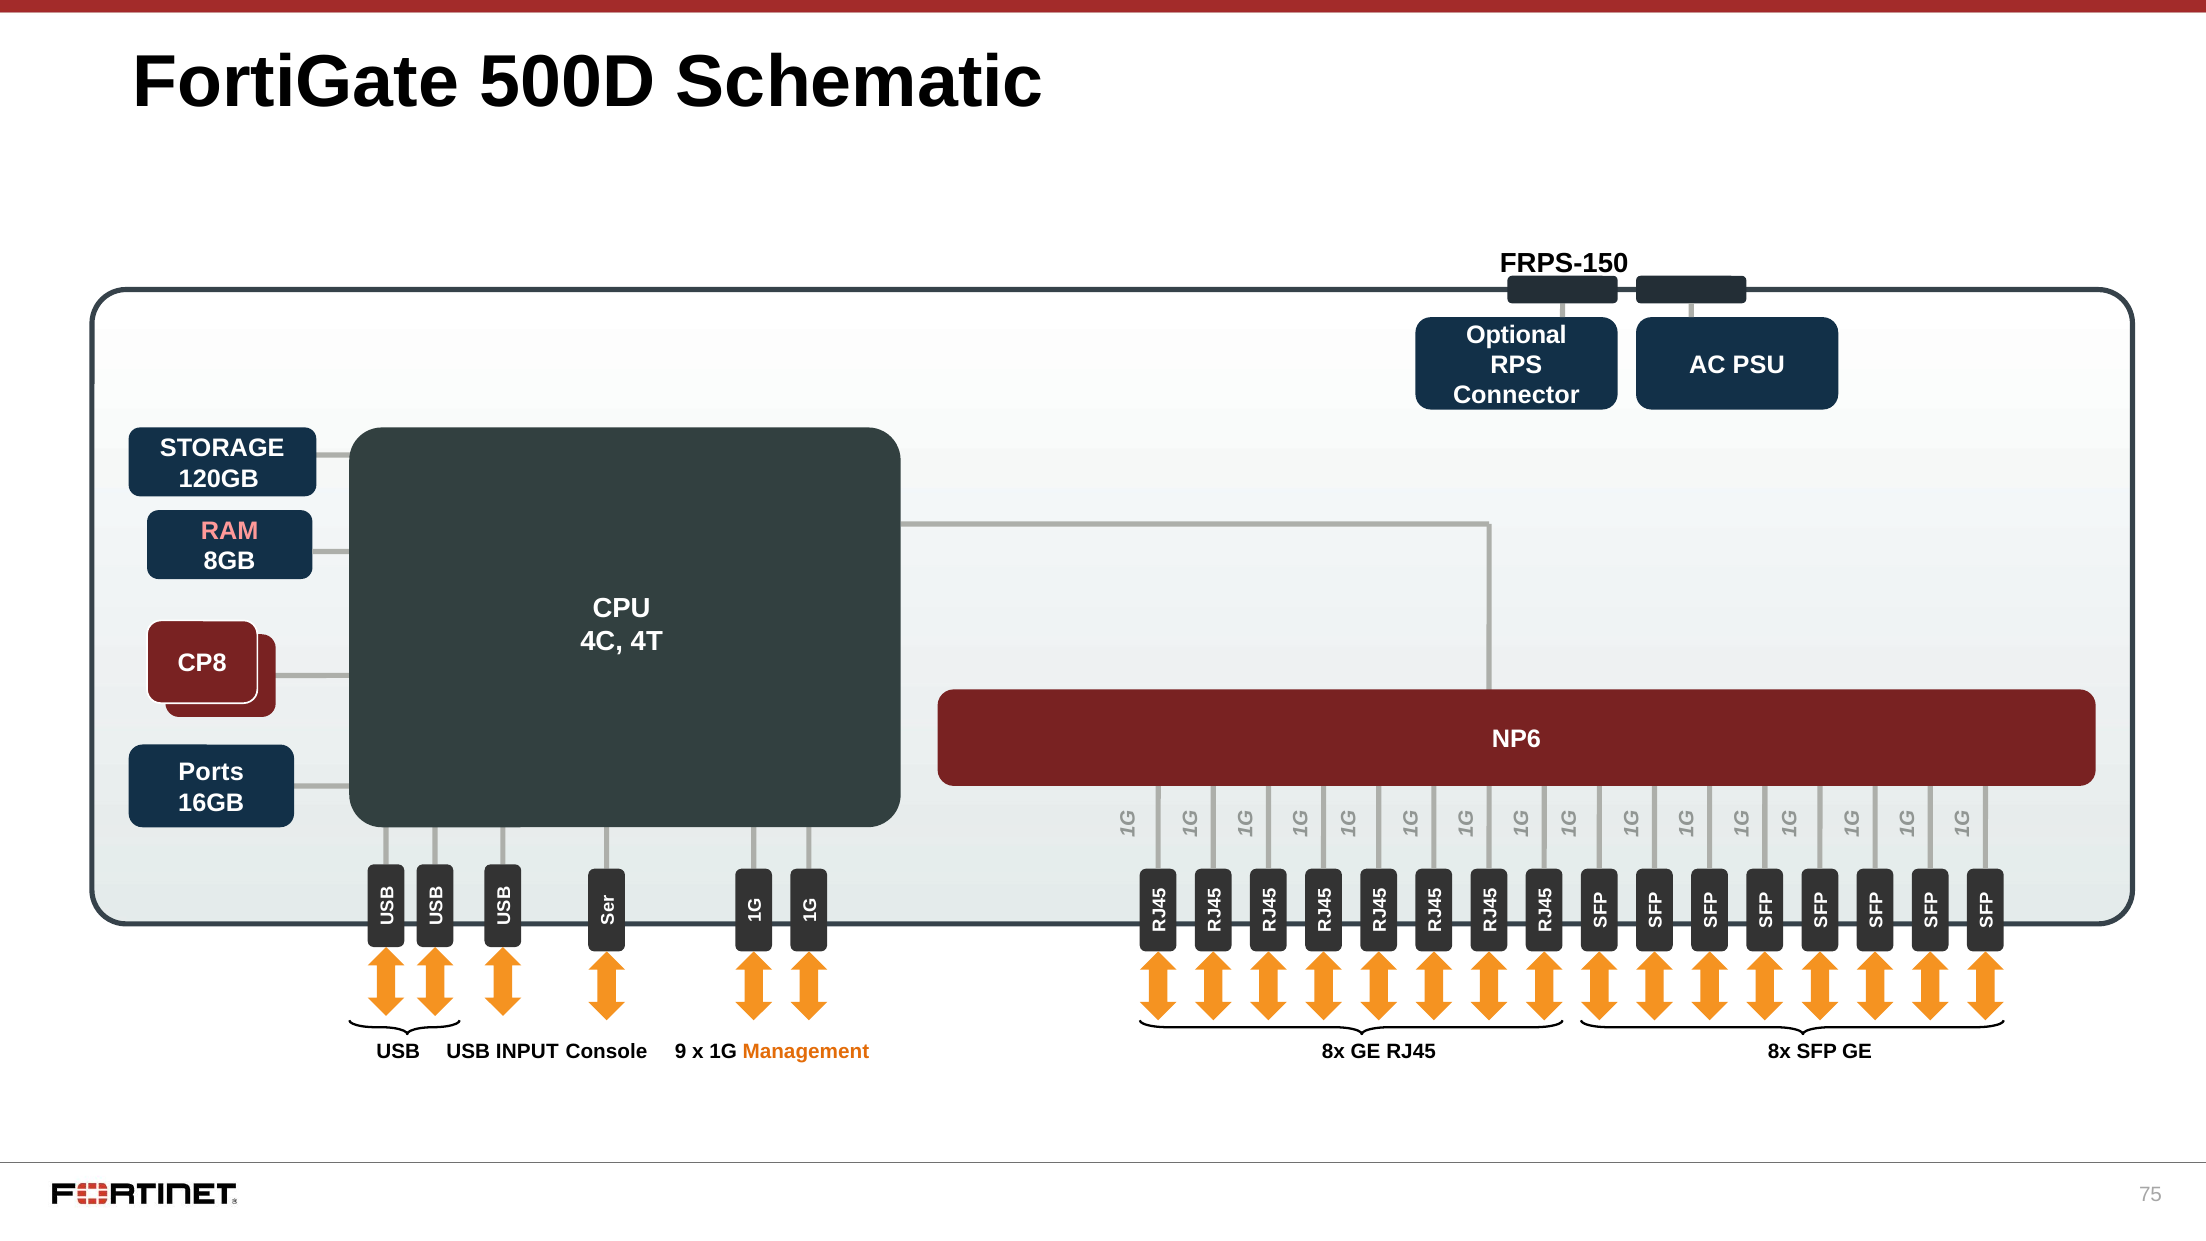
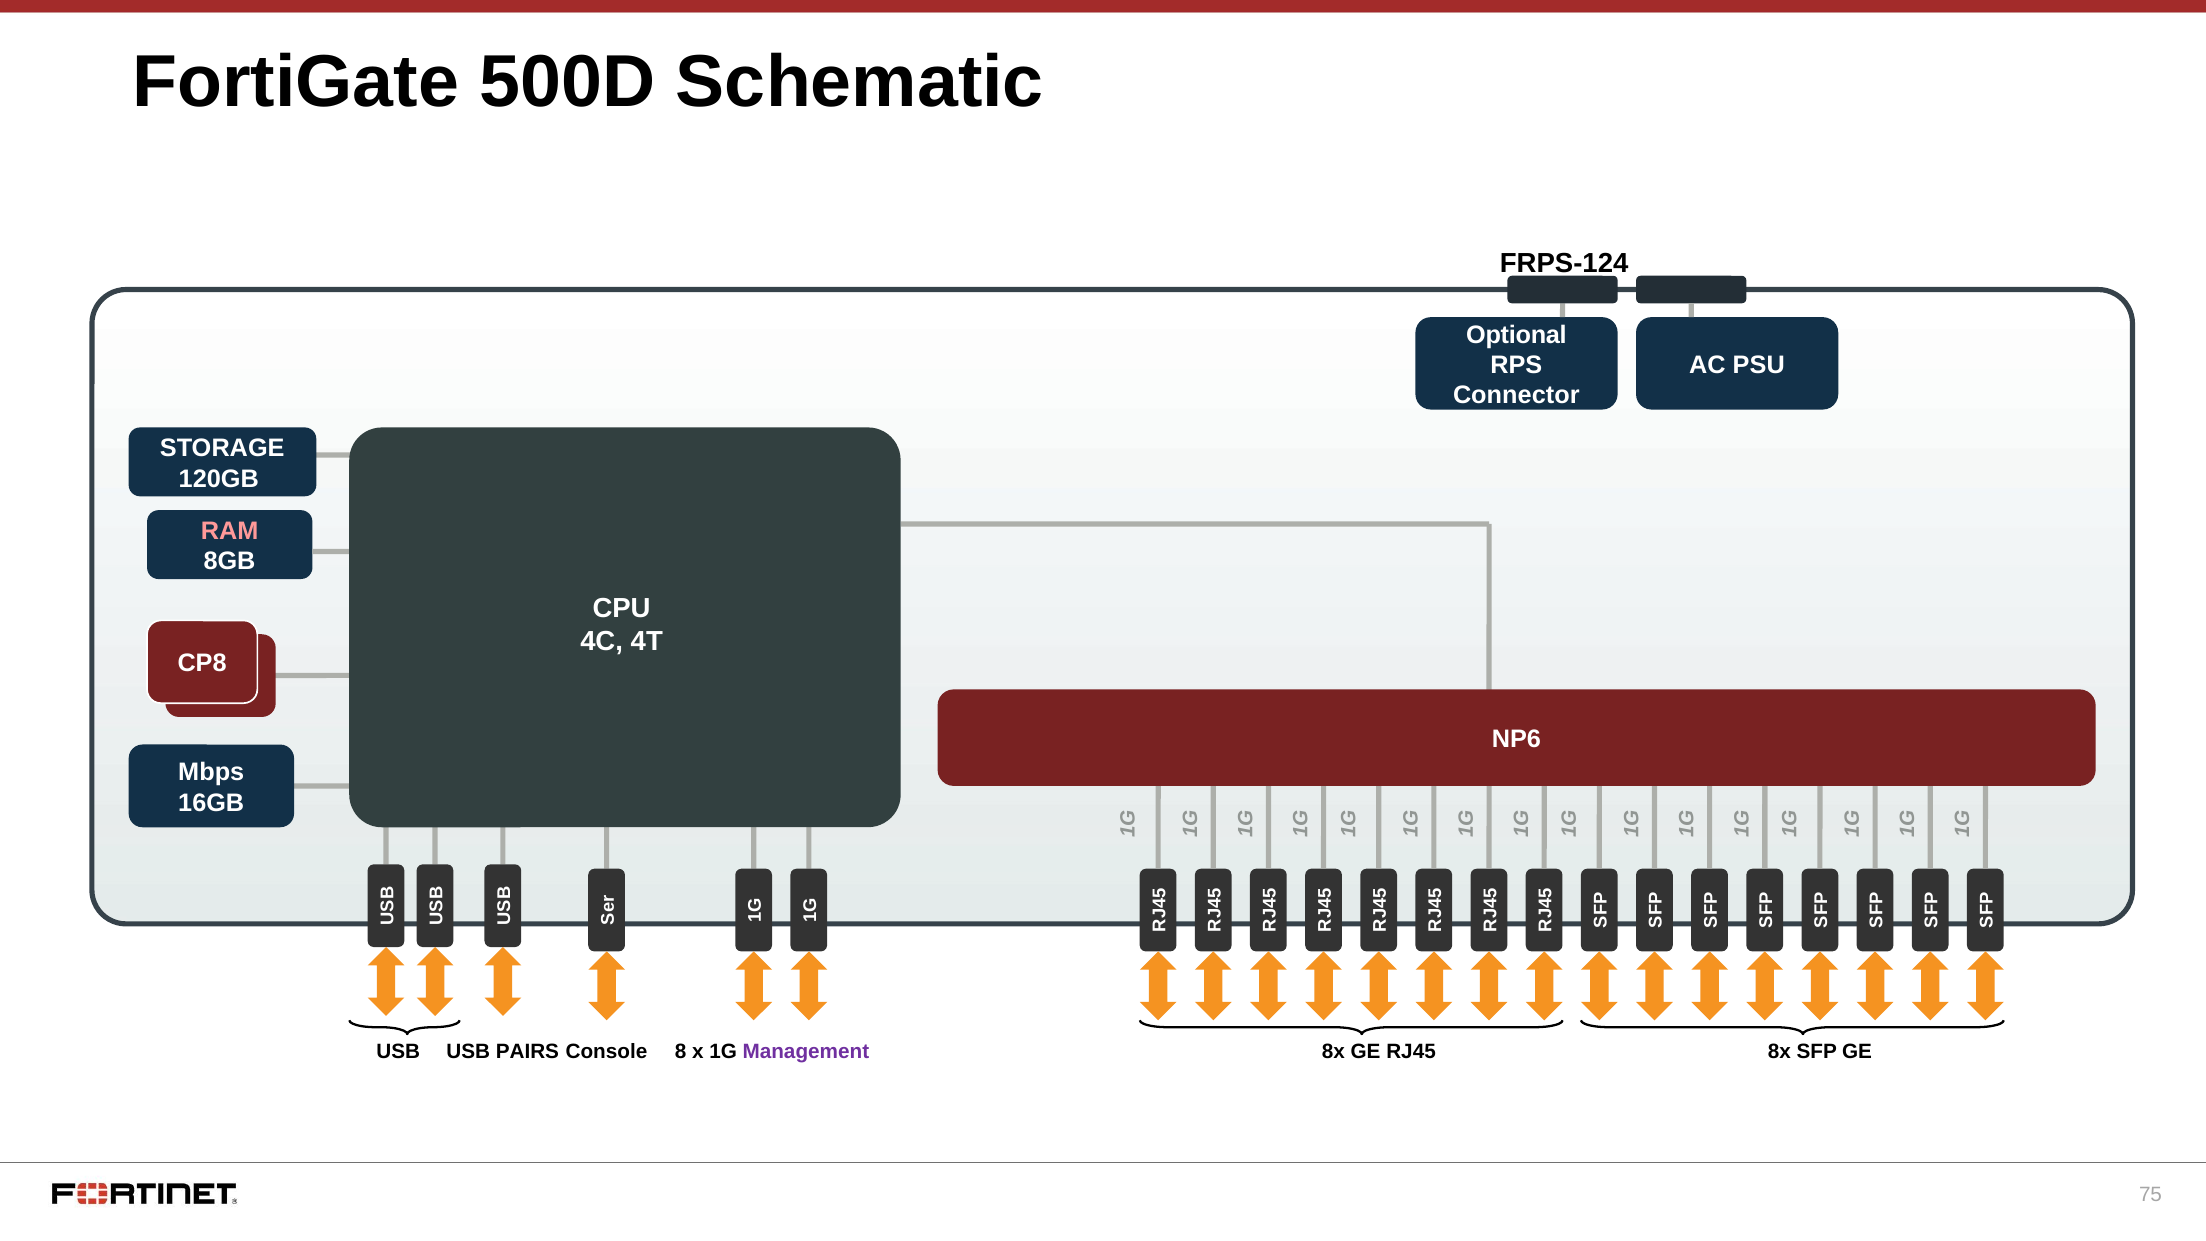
FRPS-150: FRPS-150 -> FRPS-124 (1564, 264)
Ports: Ports -> Mbps (211, 773)
INPUT: INPUT -> PAIRS (527, 1052)
9: 9 -> 8 (681, 1052)
Management colour: orange -> purple (806, 1052)
